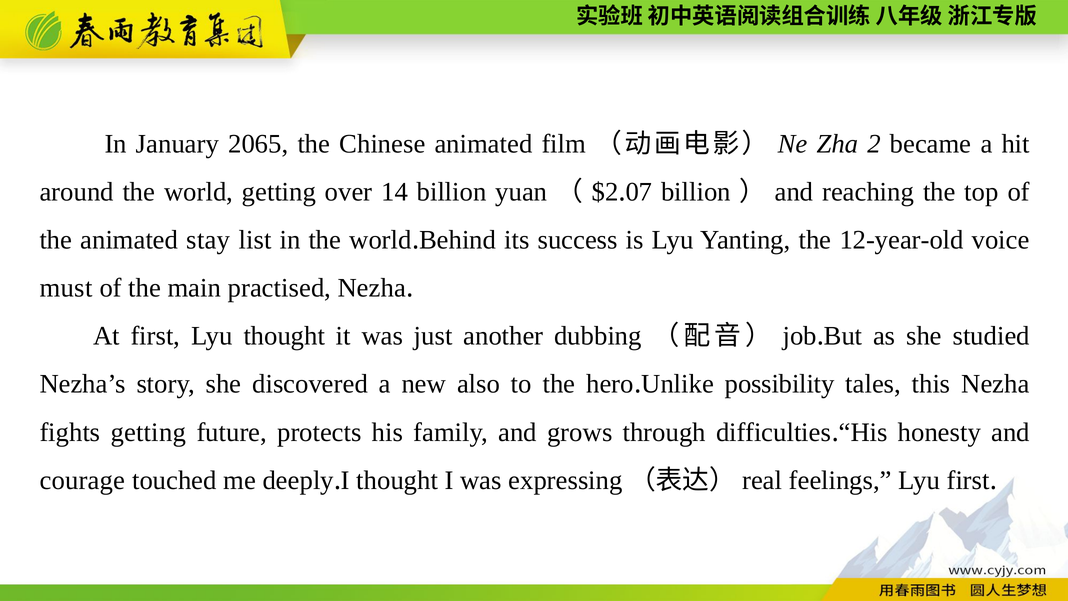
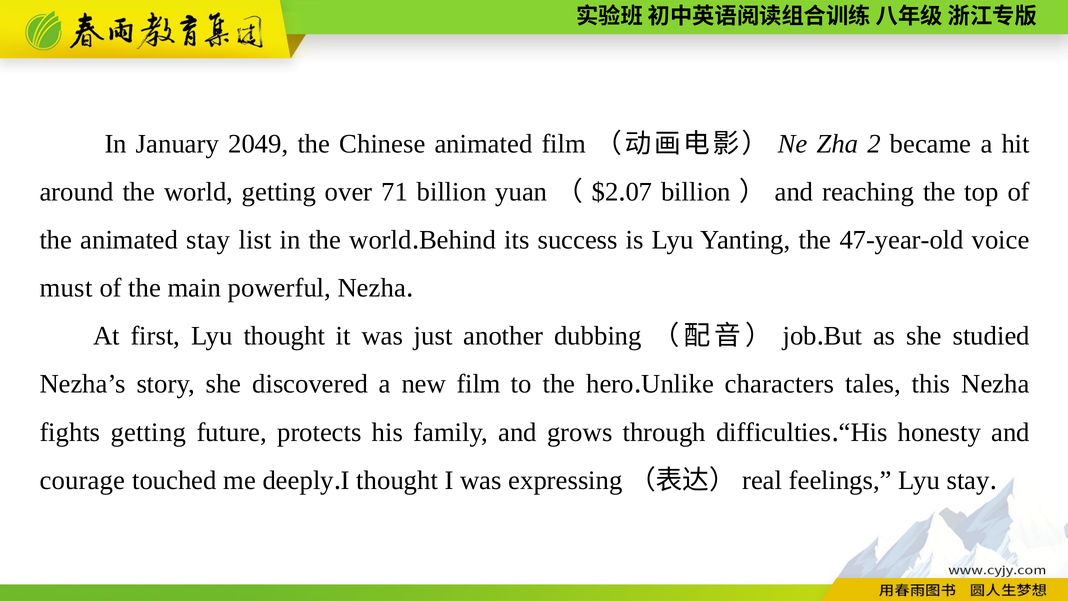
2065: 2065 -> 2049 (258, 144)
14: 14 -> 71 (395, 192)
12-year-old: 12-year-old -> 47-year-old (902, 240)
practised: practised -> powerful (279, 288)
new also: also -> film (479, 384)
possibility: possibility -> characters (780, 384)
Lyu first: first -> stay (968, 480)
